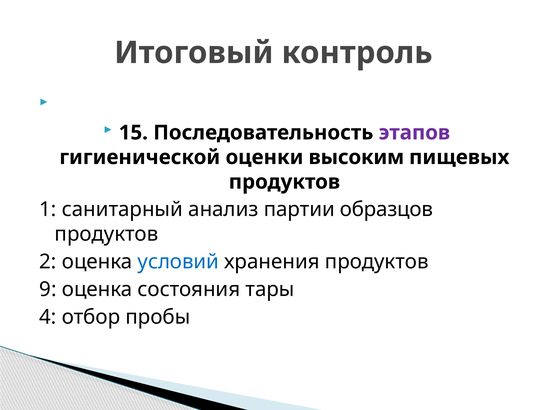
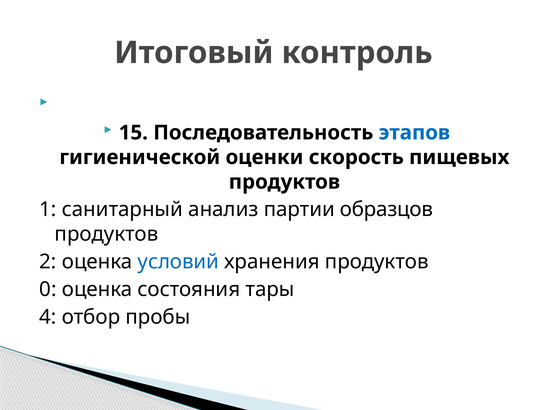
этапов colour: purple -> blue (414, 133)
высоким: высоким -> скорость (356, 157)
9: 9 -> 0 (48, 290)
